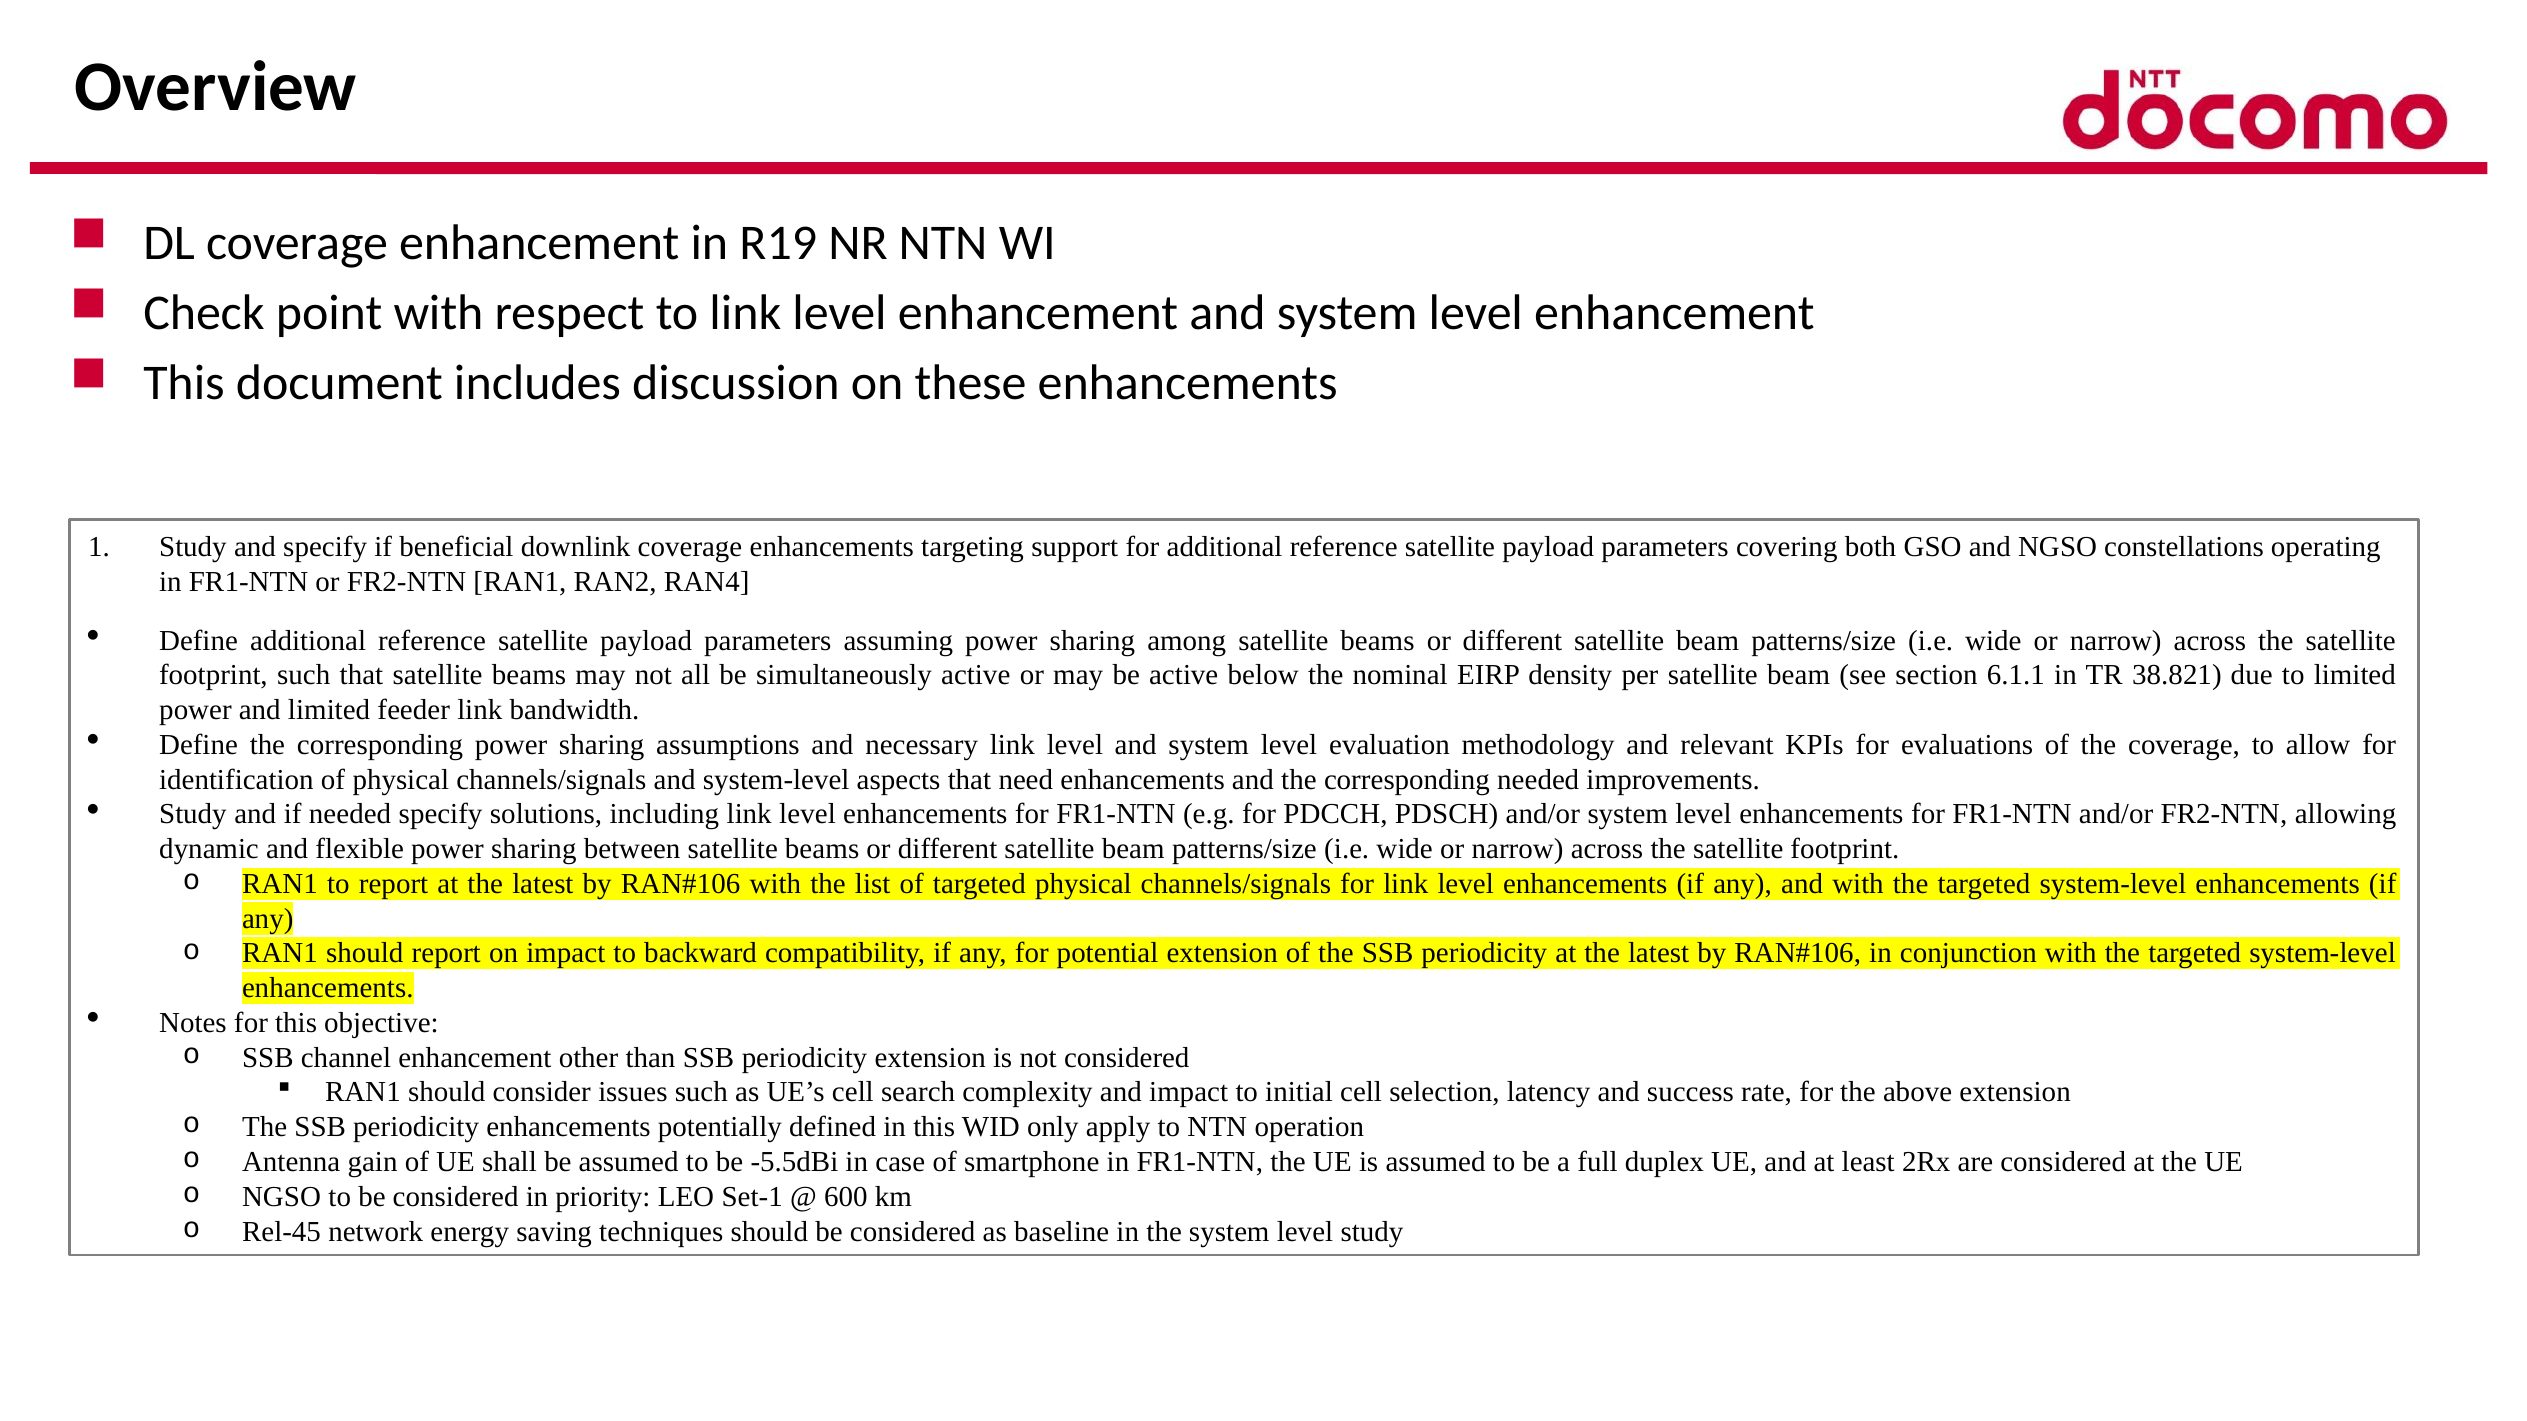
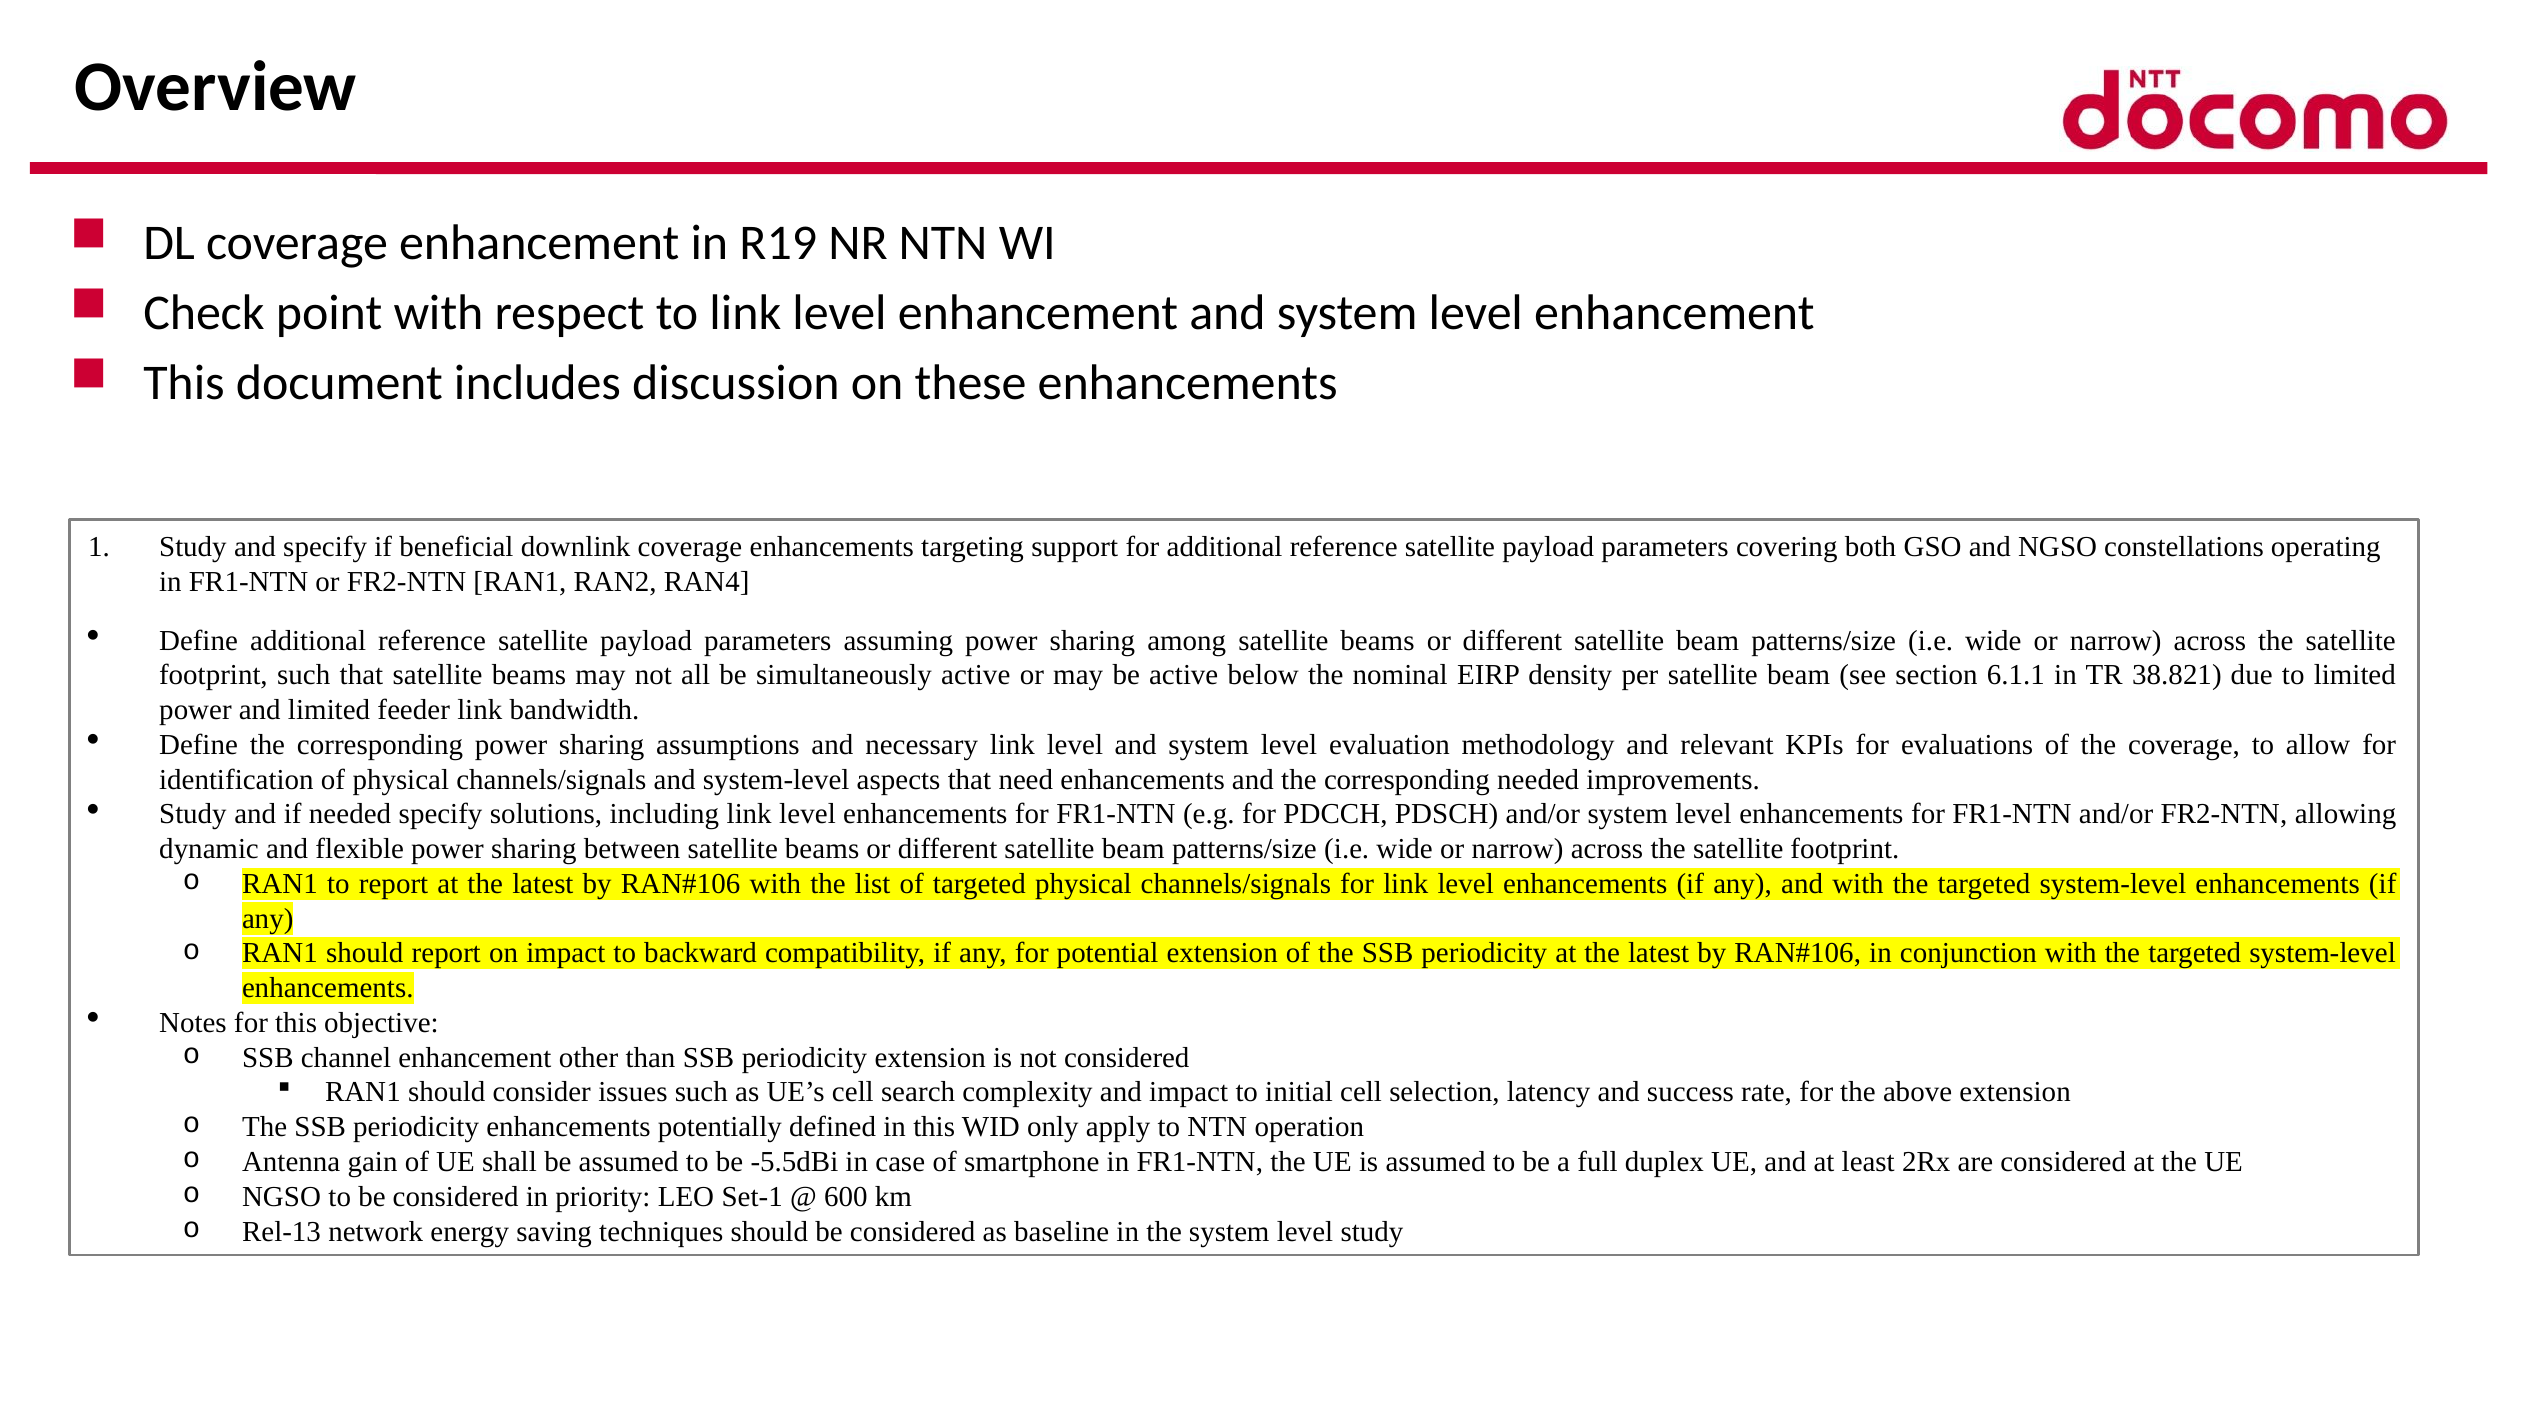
Rel-45: Rel-45 -> Rel-13 (282, 1232)
